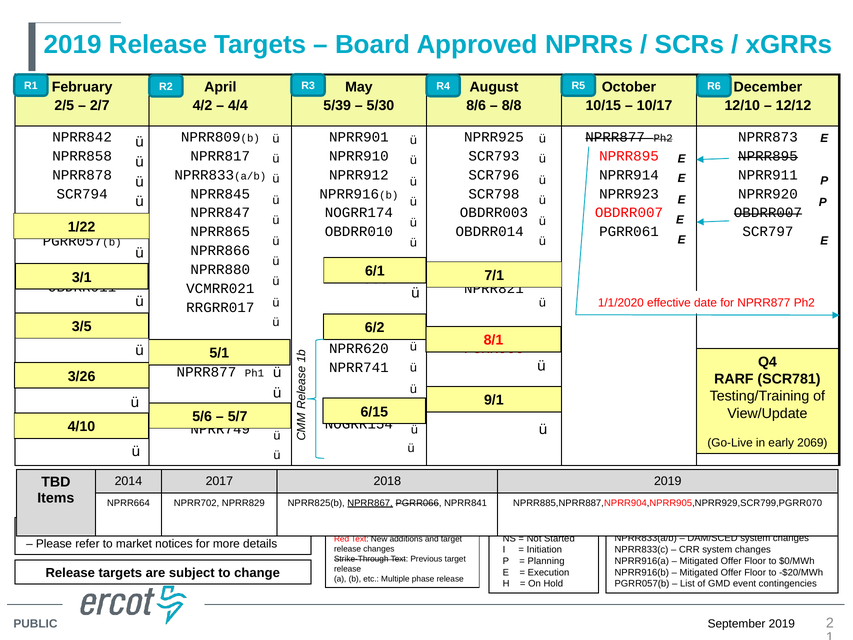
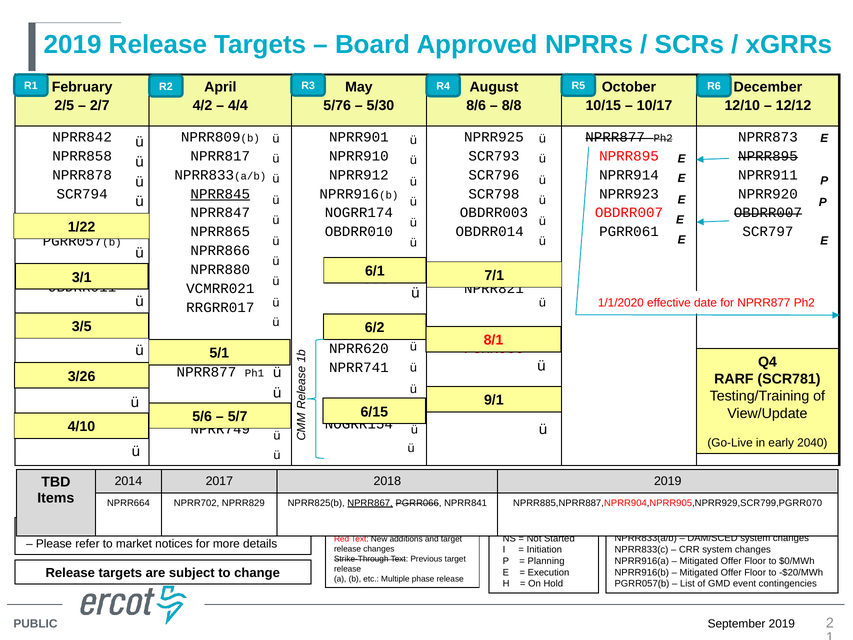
5/39: 5/39 -> 5/76 (337, 106)
NPRR845 underline: none -> present (220, 194)
2069: 2069 -> 2040 (812, 443)
